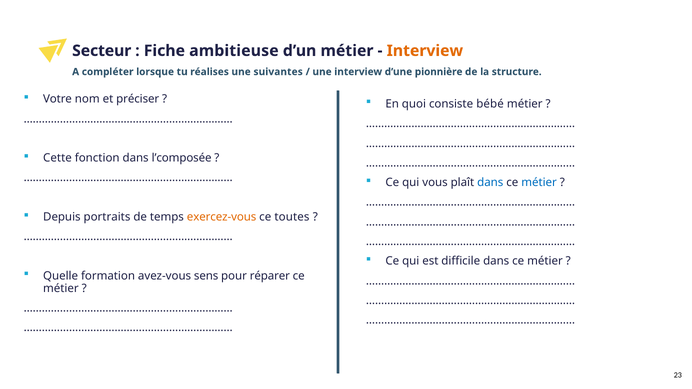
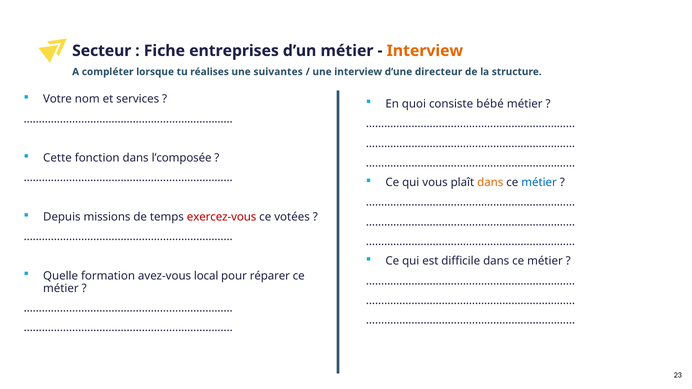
ambitieuse: ambitieuse -> entreprises (234, 51)
pionnière: pionnière -> directeur (439, 72)
préciser: préciser -> services (138, 99)
dans colour: blue -> orange (490, 183)
portraits: portraits -> missions (107, 217)
exercez-vous colour: orange -> red (222, 217)
toutes: toutes -> votées (292, 217)
sens: sens -> local (206, 276)
